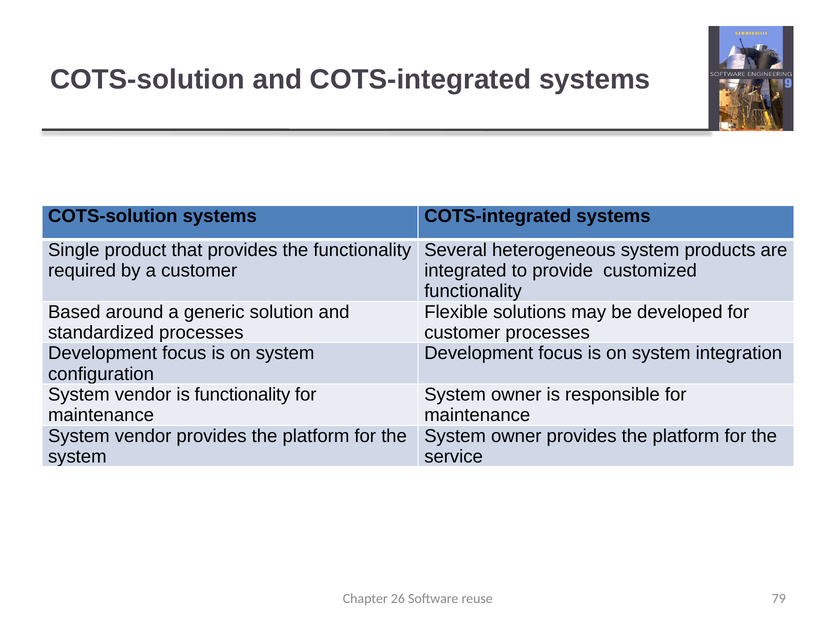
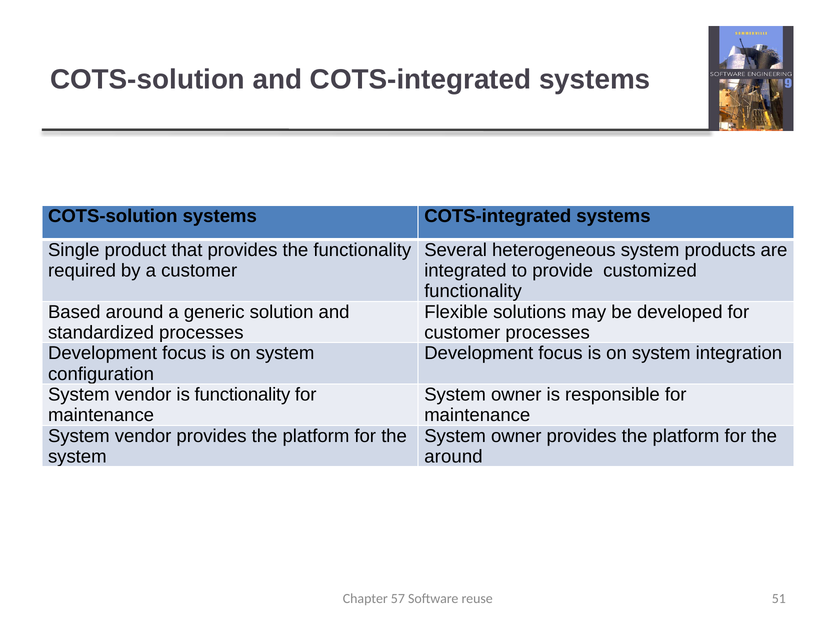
service: service -> around (453, 457)
26: 26 -> 57 (398, 599)
79: 79 -> 51 (779, 599)
